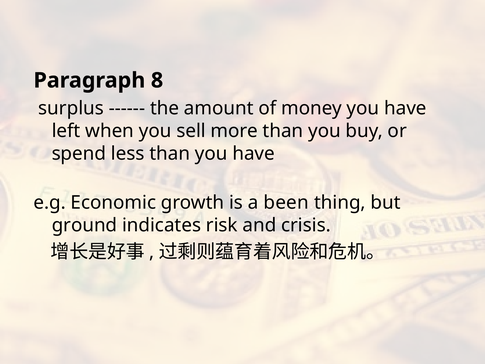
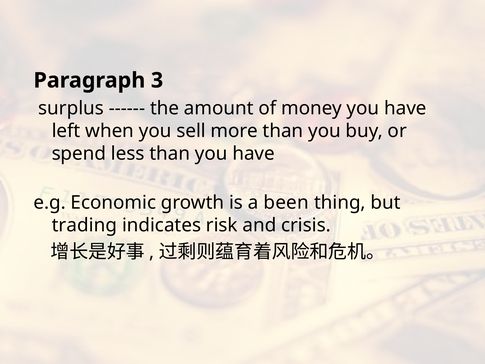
8: 8 -> 3 (157, 80)
ground: ground -> trading (84, 225)
